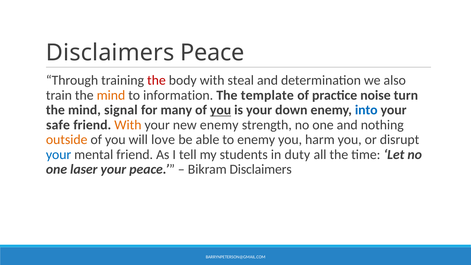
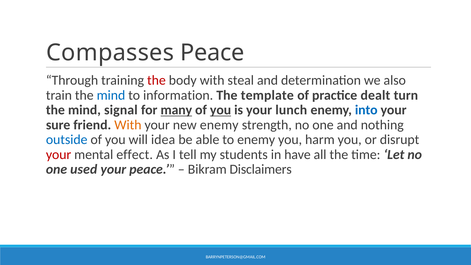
Disclaimers: Disclaimers -> Compasses (110, 53)
mind colour: orange -> blue (111, 95)
noise: noise -> dealt (375, 95)
many underline: none -> present (176, 110)
down: down -> lunch (291, 110)
safe: safe -> sure (58, 125)
outside colour: orange -> blue (67, 140)
love: love -> idea (163, 140)
your colour: blue -> red (59, 154)
mental friend: friend -> effect (135, 154)
duty: duty -> have (297, 154)
laser: laser -> used (84, 169)
